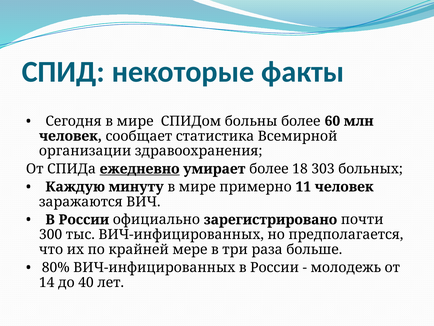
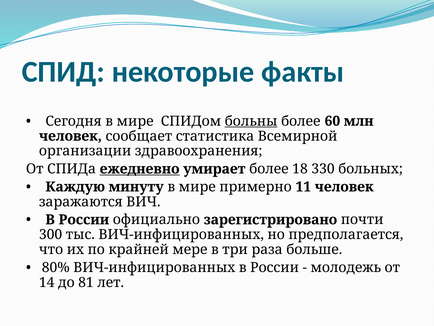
больны underline: none -> present (251, 121)
303: 303 -> 330 (323, 169)
40: 40 -> 81 (86, 282)
